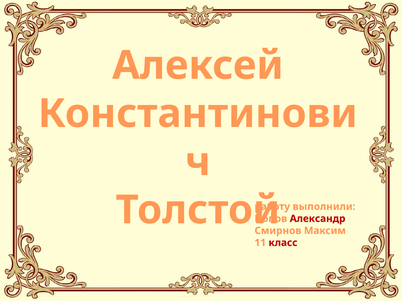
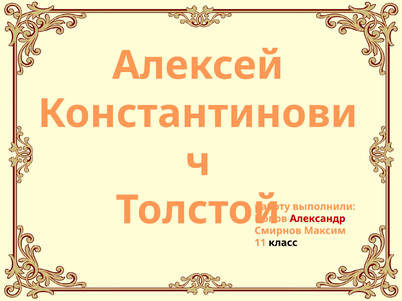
класс colour: red -> black (283, 243)
